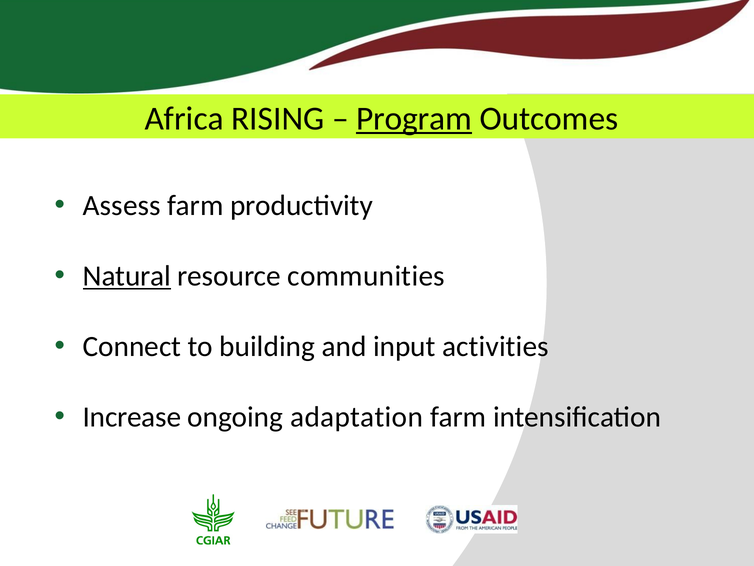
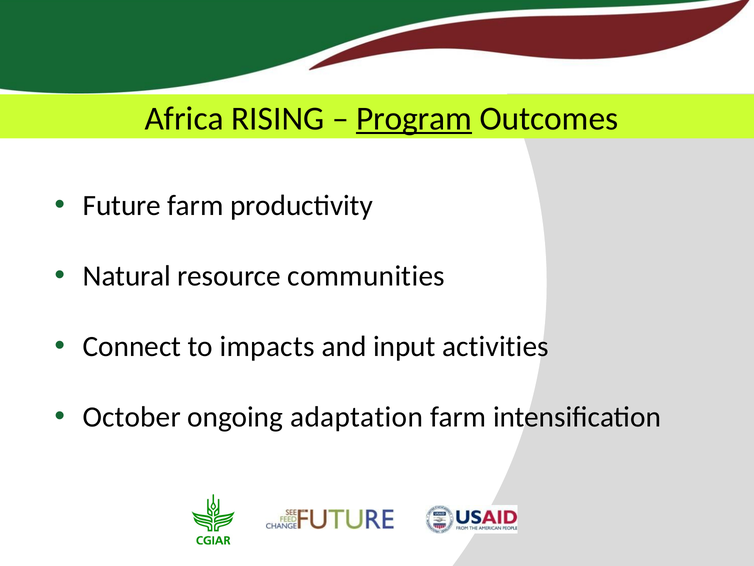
Assess: Assess -> Future (122, 206)
Natural underline: present -> none (127, 276)
building: building -> impacts (267, 346)
Increase: Increase -> October (132, 417)
